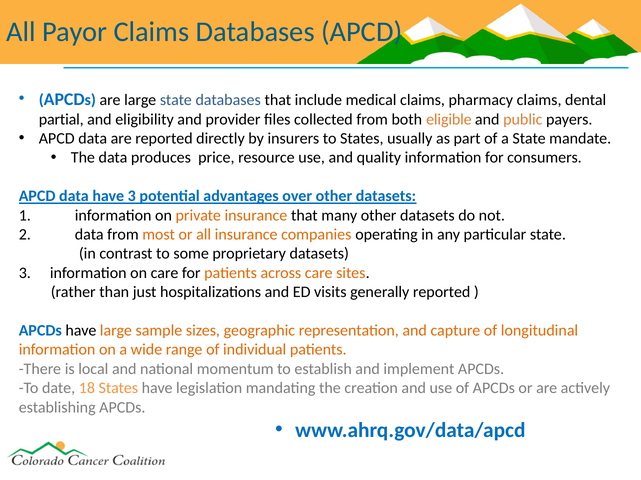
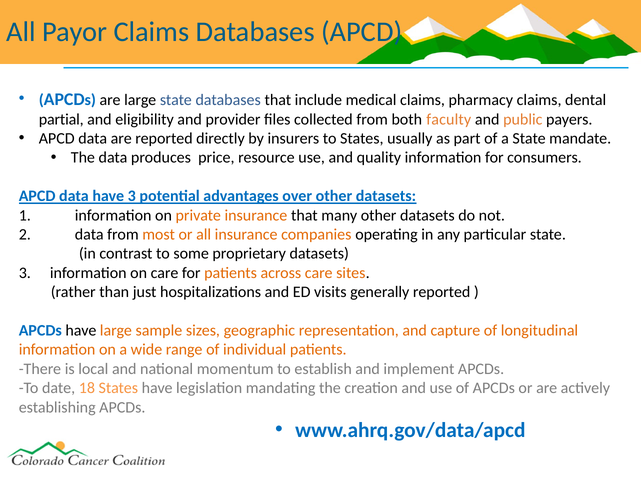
eligible: eligible -> faculty (449, 120)
